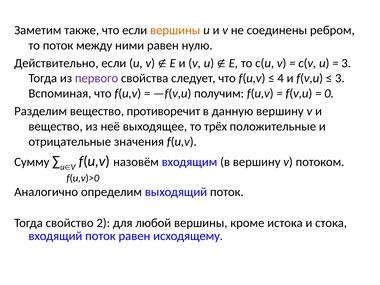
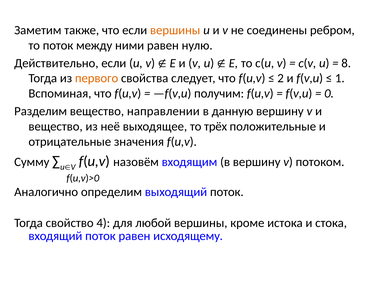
3: 3 -> 8 (346, 63)
первого colour: purple -> orange (97, 78)
4: 4 -> 2 (281, 78)
3: 3 -> 1 (340, 78)
противоречит: противоречит -> направлении (163, 111)
2: 2 -> 4 (103, 223)
